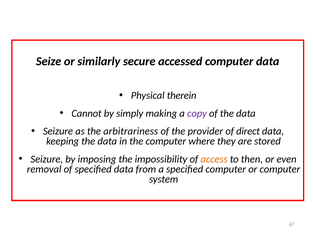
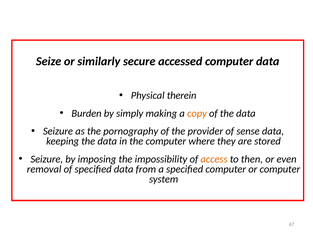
Cannot: Cannot -> Burden (87, 113)
copy colour: purple -> orange (197, 113)
arbitrariness: arbitrariness -> pornography (131, 131)
direct: direct -> sense (248, 131)
